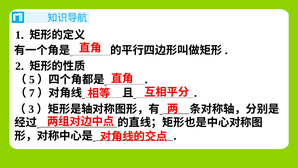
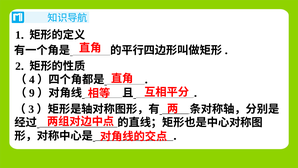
5: 5 -> 4 (32, 79)
7: 7 -> 9 (32, 93)
